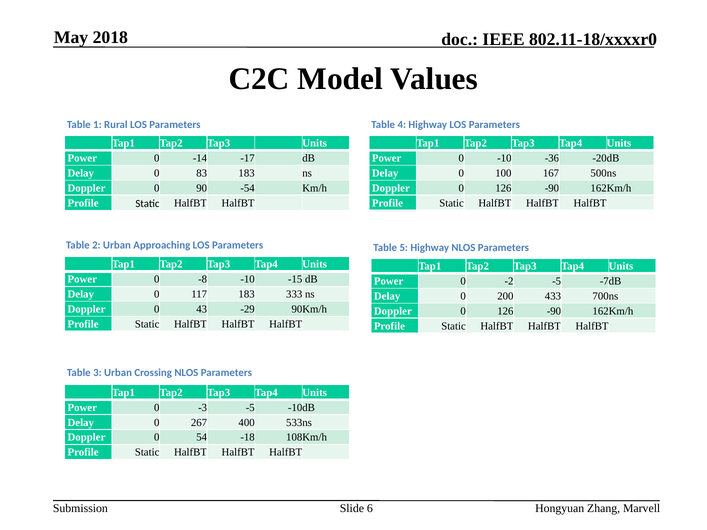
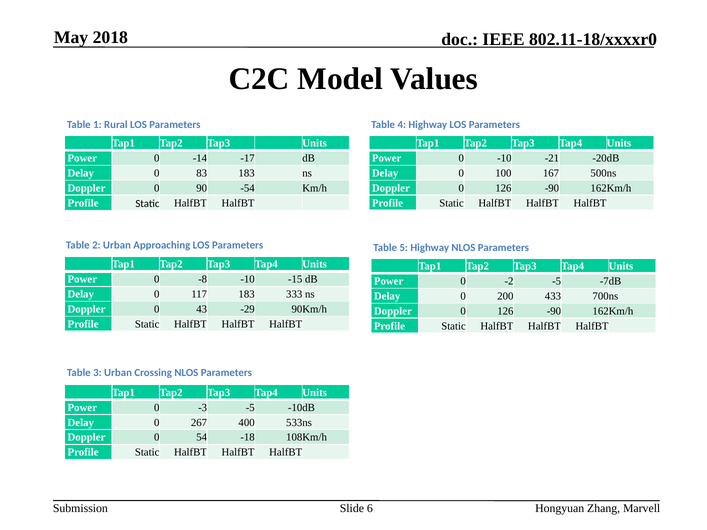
-36: -36 -> -21 (552, 158)
